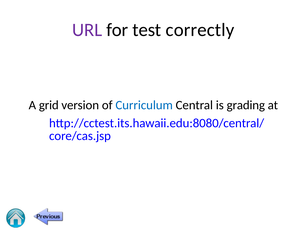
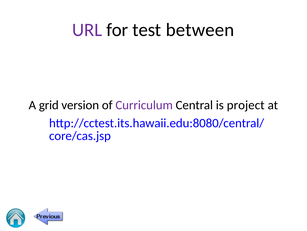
correctly: correctly -> between (200, 30)
Curriculum colour: blue -> purple (144, 105)
grading: grading -> project (246, 105)
